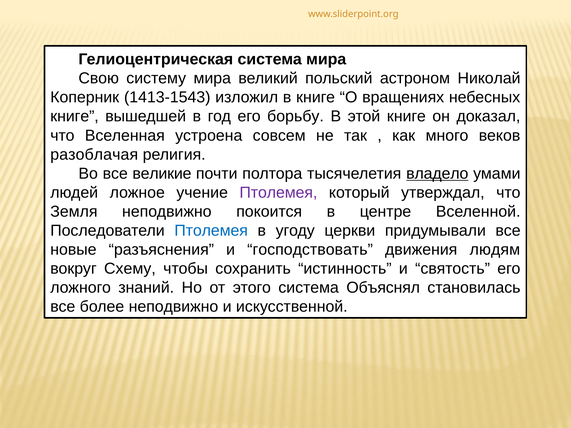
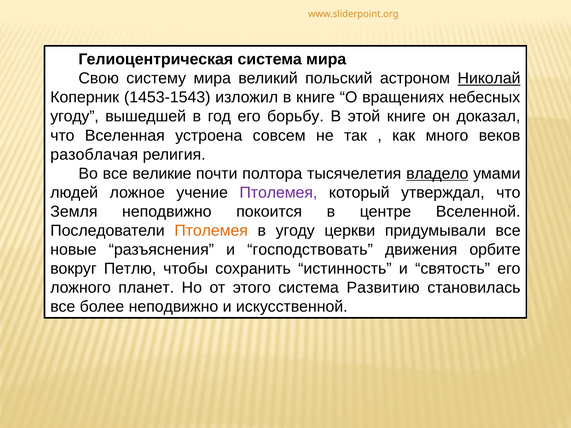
Николай underline: none -> present (489, 78)
1413-1543: 1413-1543 -> 1453-1543 (167, 97)
книге: книге -> угоду (75, 116)
Птолемея colour: blue -> orange (211, 231)
людям: людям -> орбите (495, 250)
Схему: Схему -> Петлю (130, 269)
знаний: знаний -> планет (146, 288)
Объяснял: Объяснял -> Развитию (383, 288)
